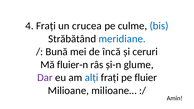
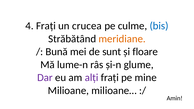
meridiane colour: blue -> orange (122, 39)
încă: încă -> sunt (112, 52)
ceruri: ceruri -> floare (145, 52)
fluier-n: fluier-n -> lume-n (73, 65)
alți colour: blue -> purple (92, 78)
fluier: fluier -> mine (146, 78)
